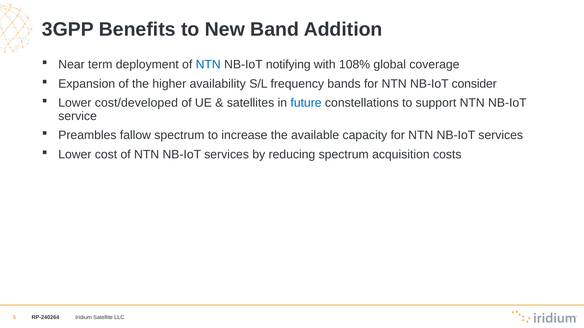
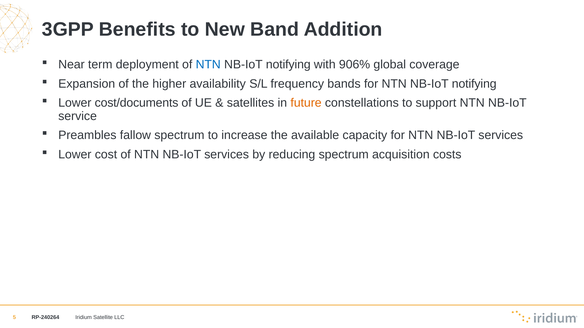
108%: 108% -> 906% (355, 65)
for NTN NB-IoT consider: consider -> notifying (474, 84)
cost/developed: cost/developed -> cost/documents (137, 103)
future colour: blue -> orange (306, 103)
